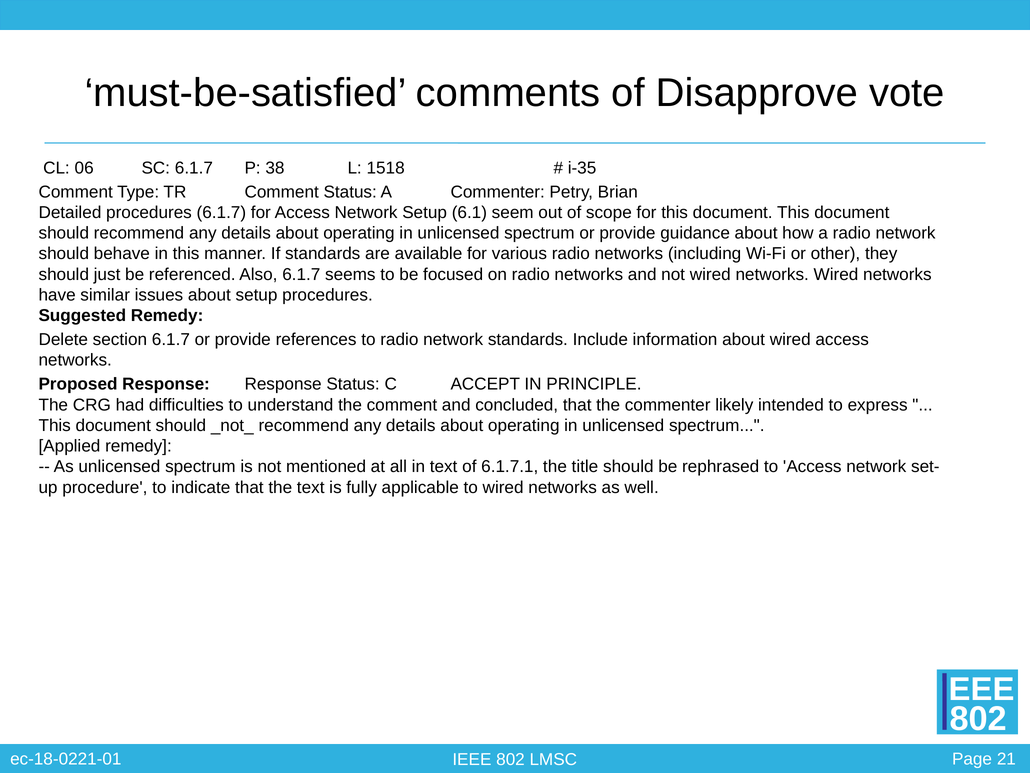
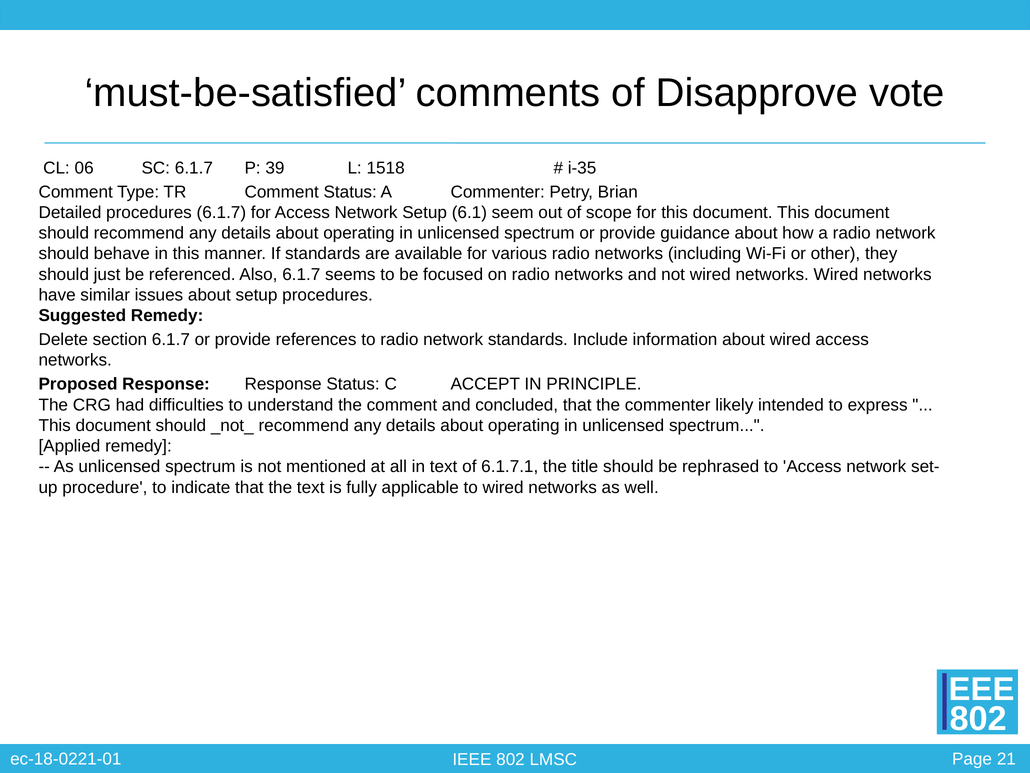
38: 38 -> 39 (275, 168)
